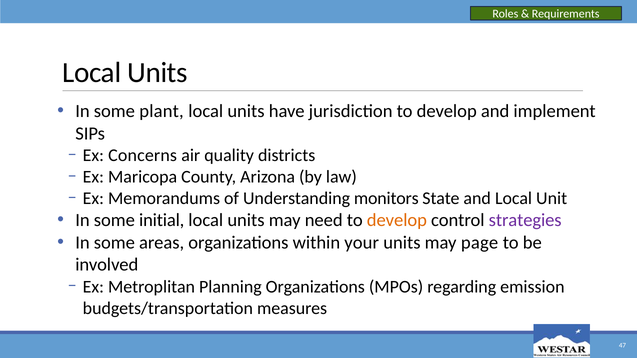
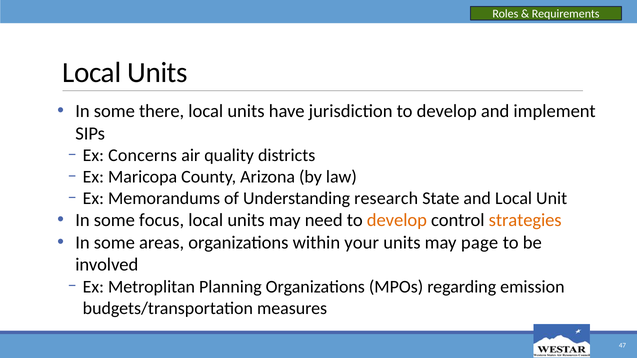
plant: plant -> there (162, 111)
monitors: monitors -> research (386, 198)
initial: initial -> focus (162, 220)
strategies colour: purple -> orange (525, 220)
